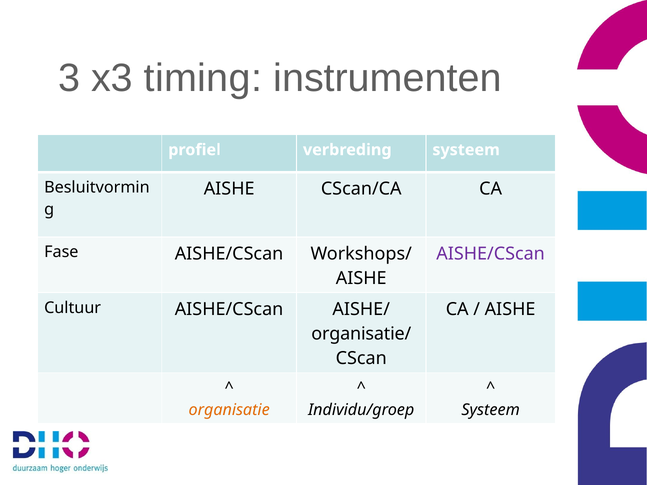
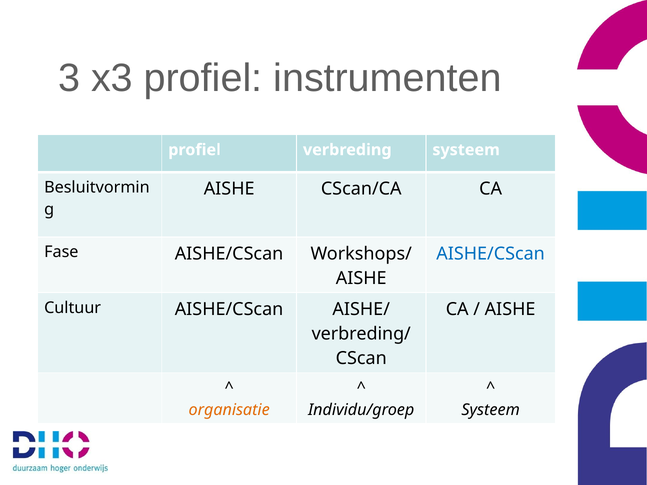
x3 timing: timing -> profiel (203, 78)
AISHE/CScan colour: purple -> blue (491, 254)
organisatie/: organisatie/ -> verbreding/ (361, 334)
